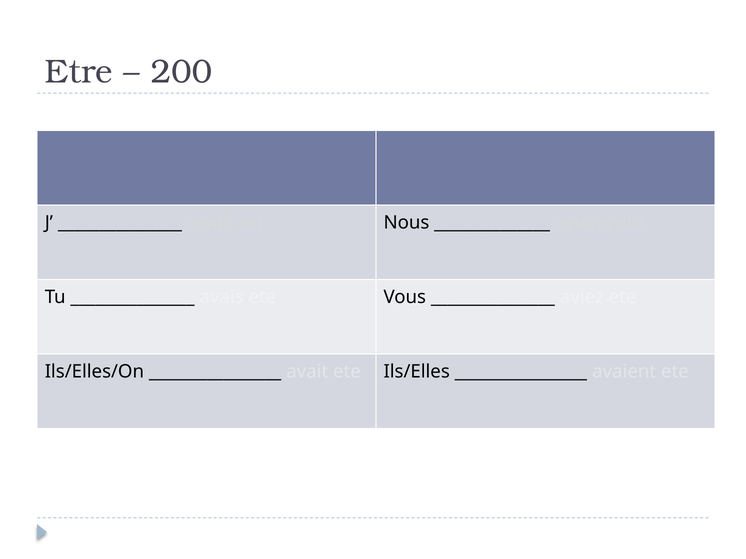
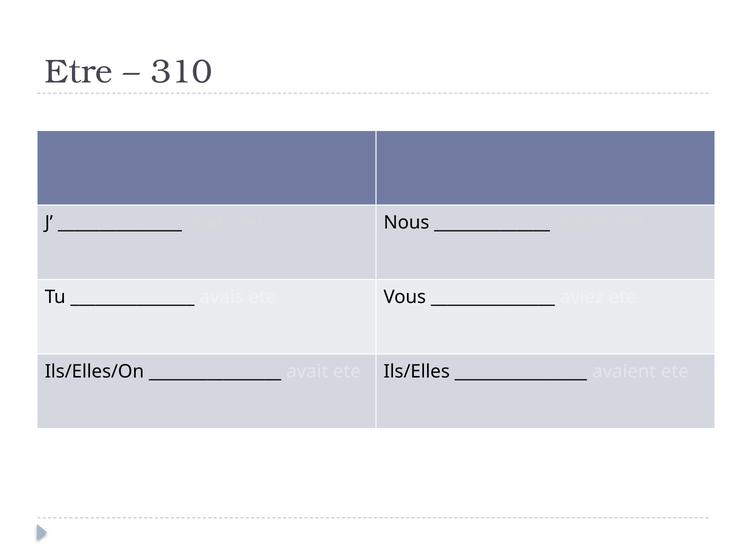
200: 200 -> 310 (181, 72)
